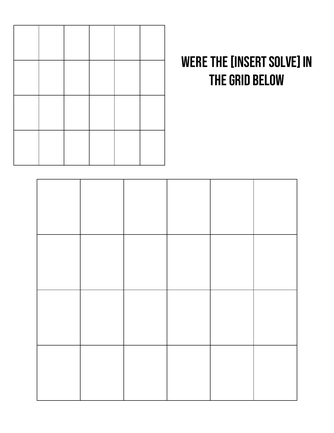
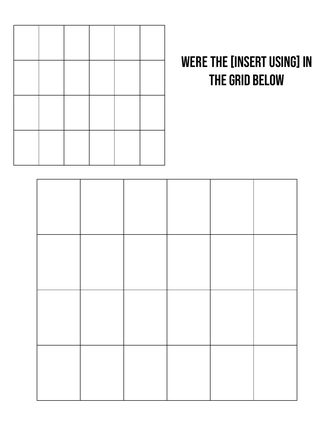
solve: solve -> using (285, 62)
